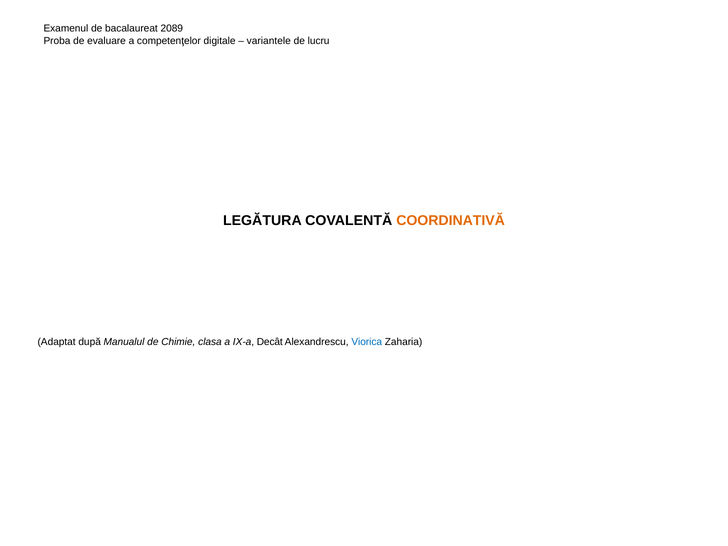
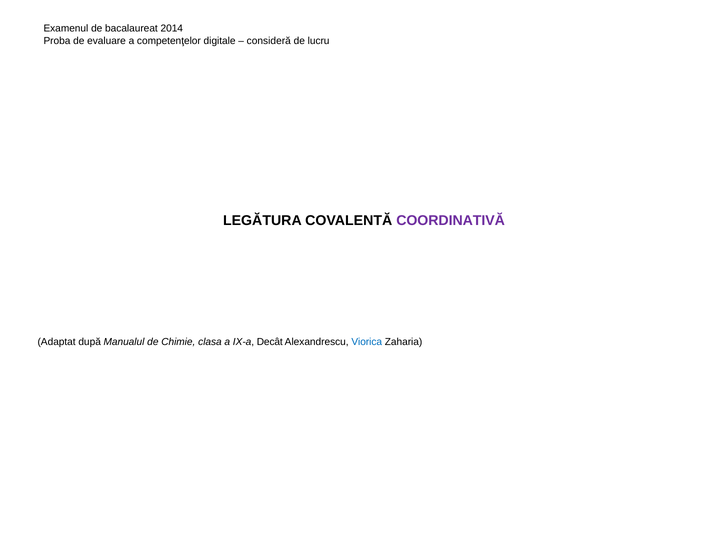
2089: 2089 -> 2014 (172, 29)
variantele: variantele -> consideră (269, 41)
COORDINATIVĂ colour: orange -> purple (451, 221)
